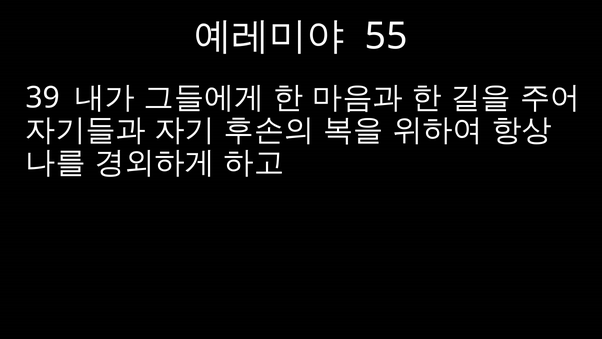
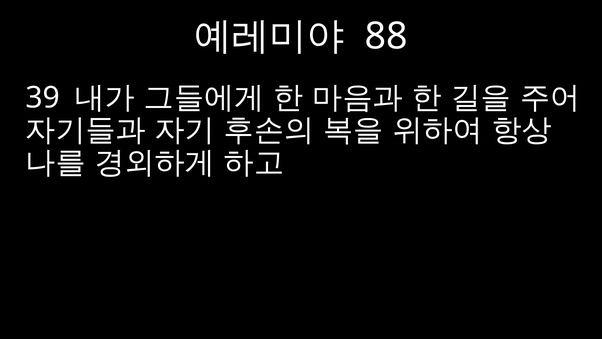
55: 55 -> 88 (386, 36)
